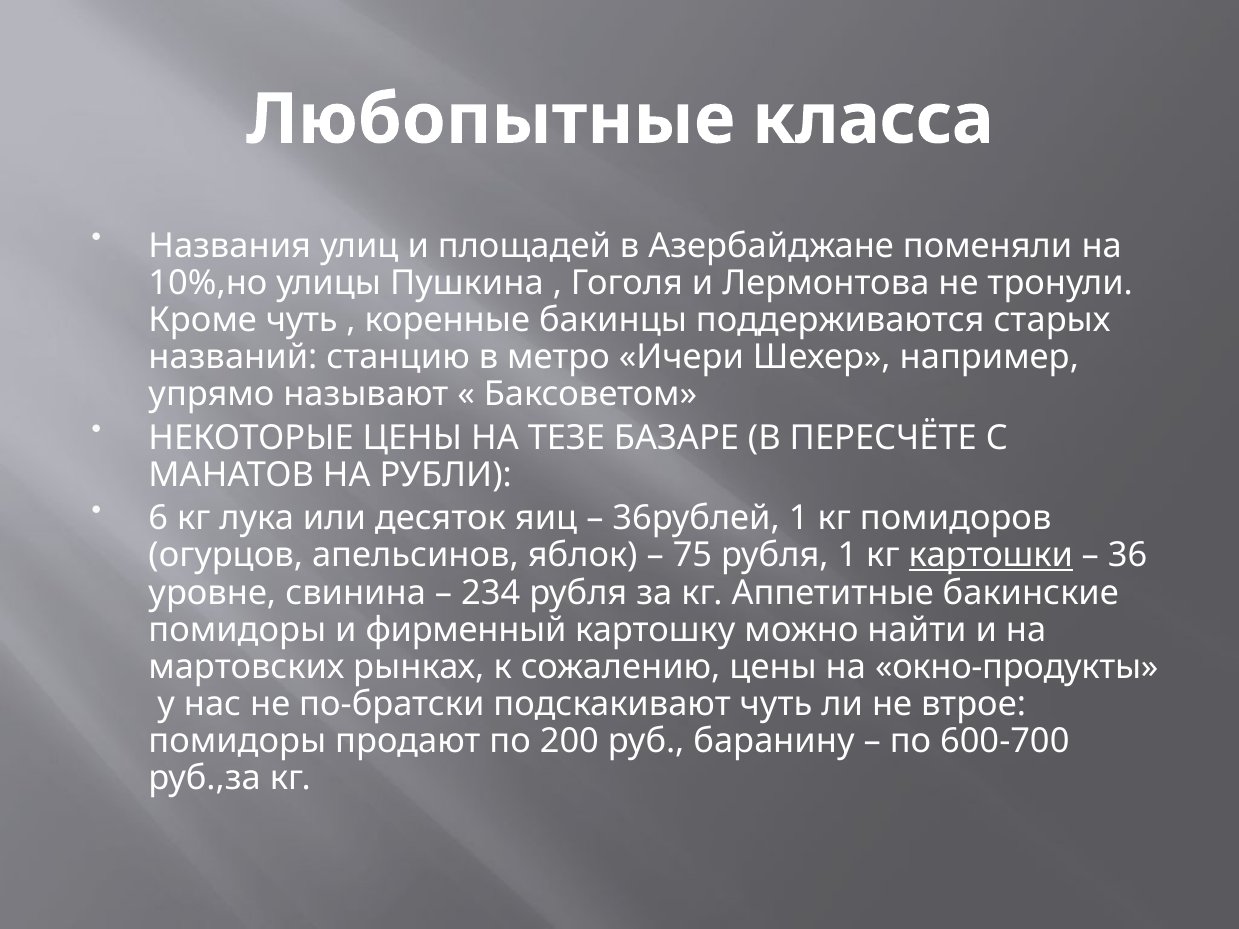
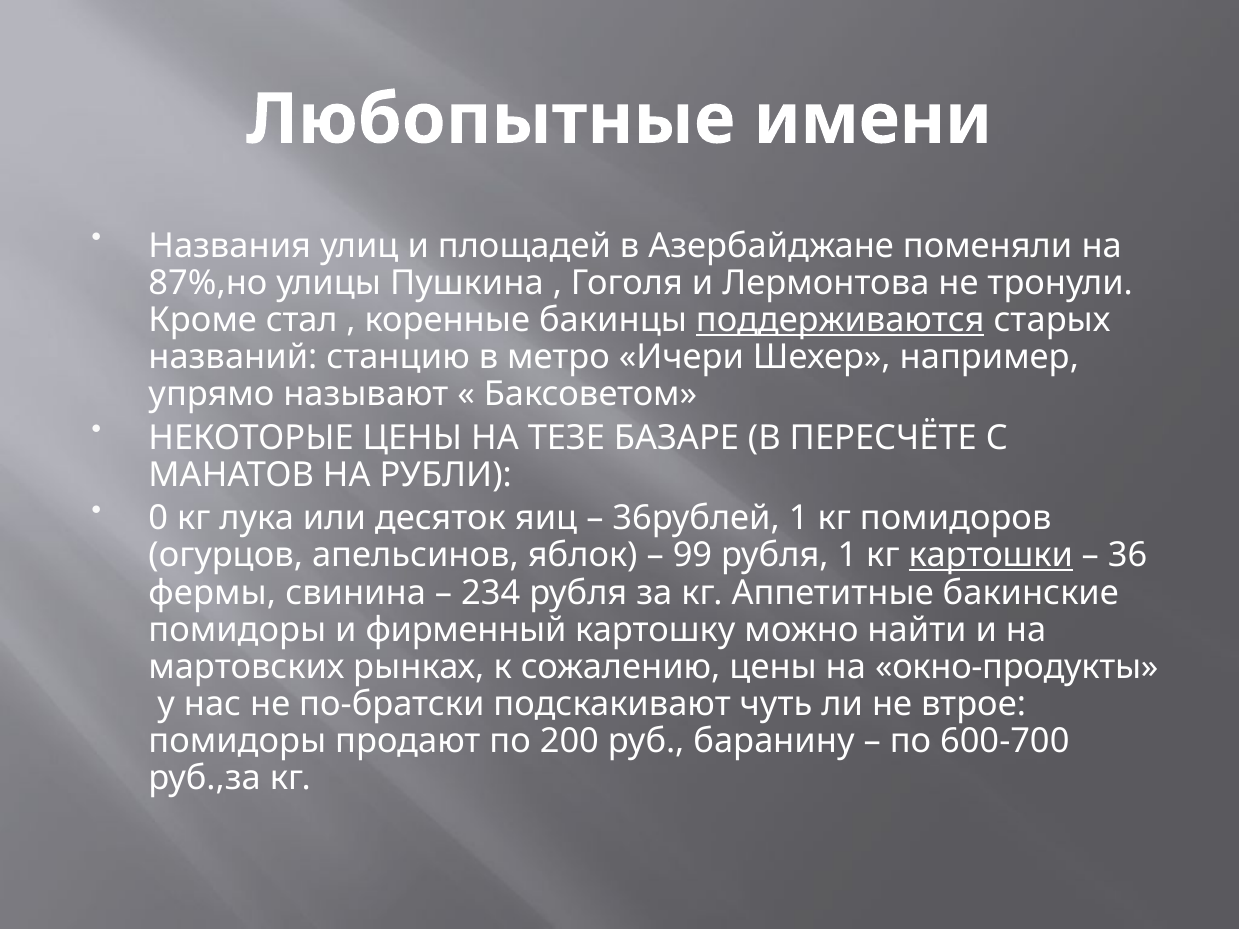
класса: класса -> имени (873, 120)
10%,но: 10%,но -> 87%,но (208, 283)
Кроме чуть: чуть -> стал (302, 320)
поддерживаются underline: none -> present (840, 320)
6: 6 -> 0 (158, 518)
75: 75 -> 99 (693, 556)
уровне: уровне -> фермы (212, 593)
